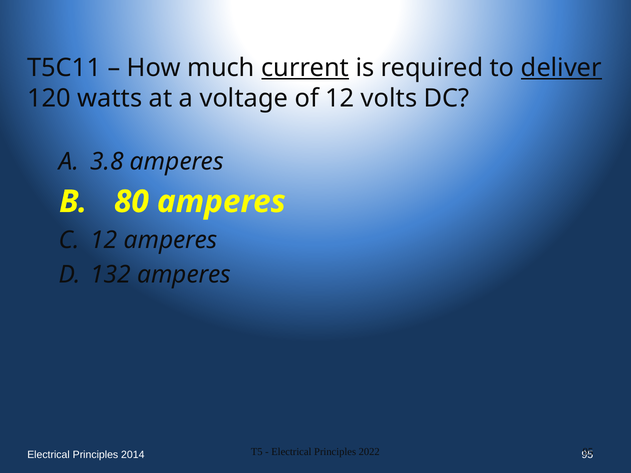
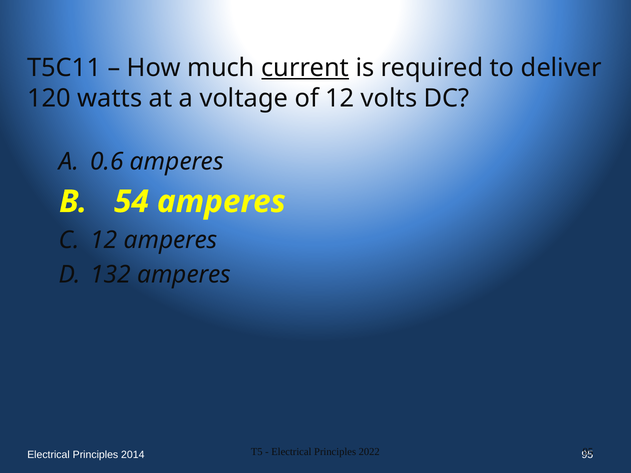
deliver underline: present -> none (561, 68)
3.8: 3.8 -> 0.6 (107, 162)
80: 80 -> 54 (131, 202)
